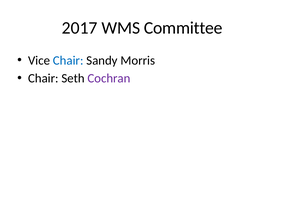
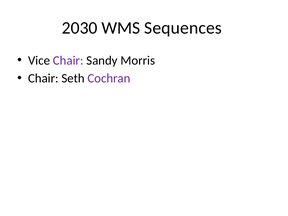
2017: 2017 -> 2030 (80, 28)
Committee: Committee -> Sequences (183, 28)
Chair colour: blue -> purple (68, 60)
